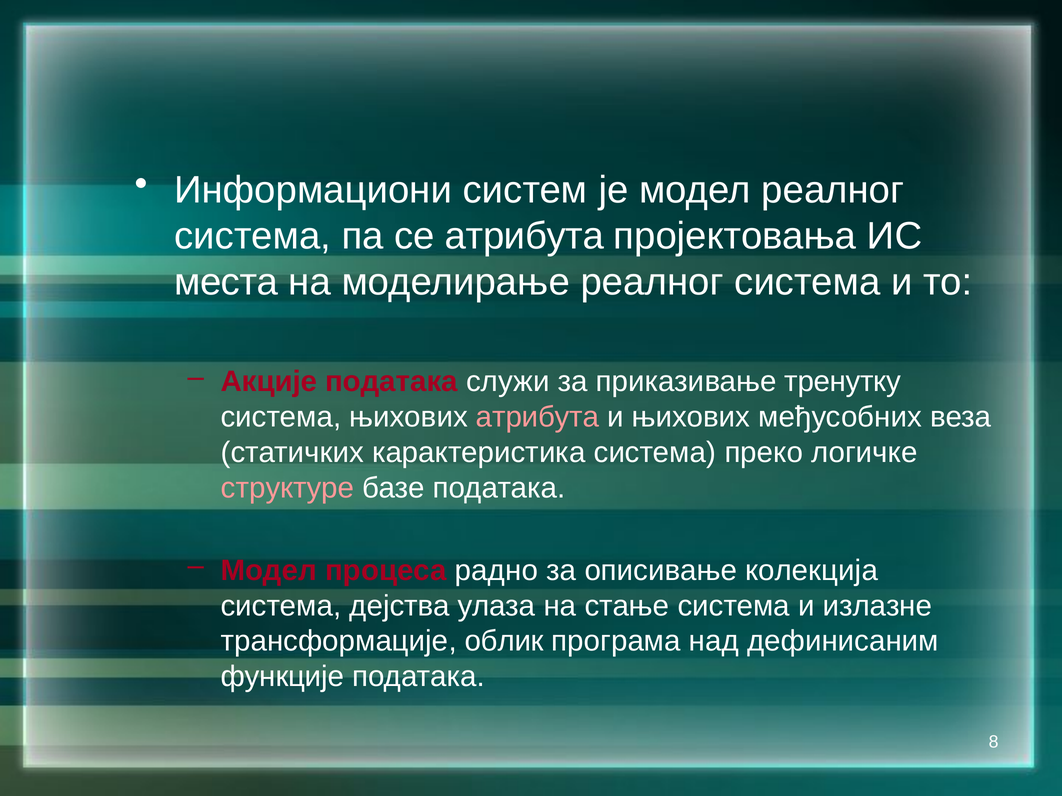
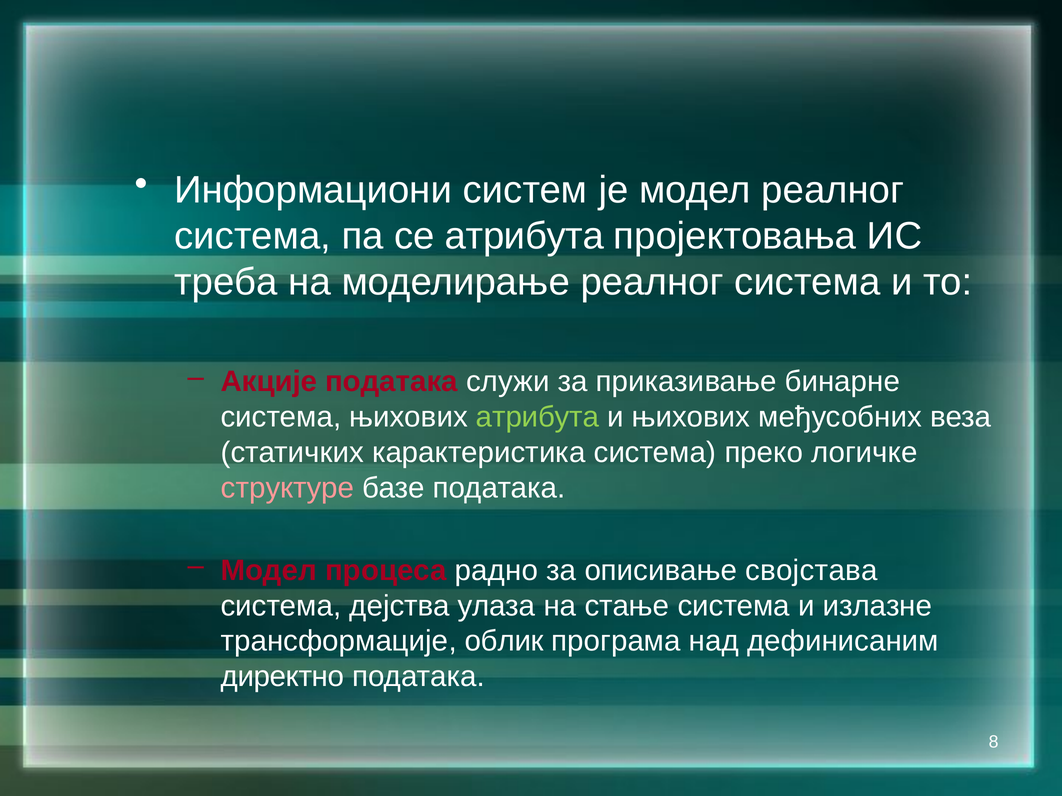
места: места -> треба (226, 282)
тренутку: тренутку -> бинарне (842, 382)
атрибута colour: pink -> light green (538, 417)
колекција: колекција -> својстава (811, 571)
функције: функције -> директно (282, 677)
